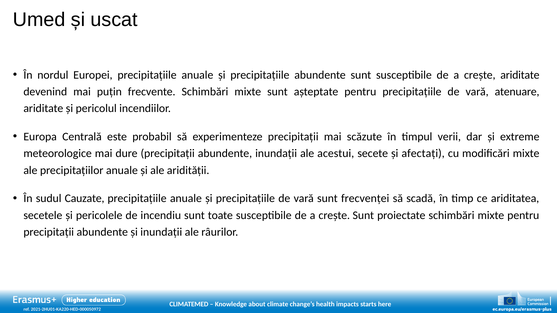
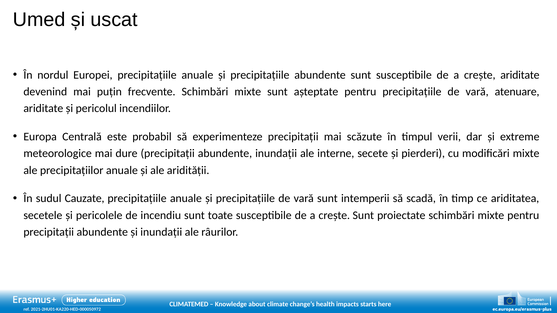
acestui: acestui -> interne (336, 154)
afectați: afectați -> pierderi (423, 154)
frecvenței: frecvenței -> intemperii (365, 199)
